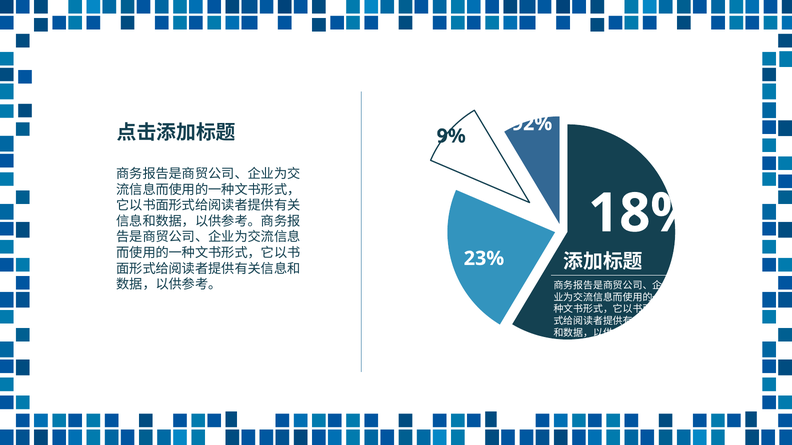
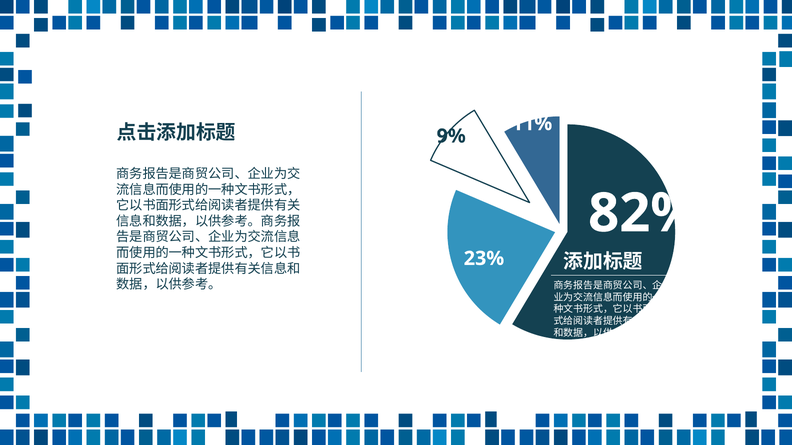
92%: 92% -> 11% (532, 124)
18%: 18% -> 82% (644, 214)
